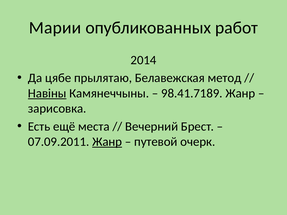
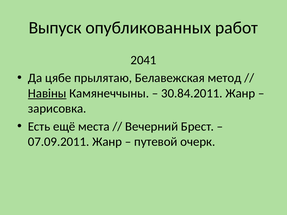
Марии: Марии -> Выпуск (55, 28)
2014: 2014 -> 2041 (143, 60)
98.41.7189: 98.41.7189 -> 30.84.2011 (192, 93)
Жанр underline: present -> none (107, 142)
